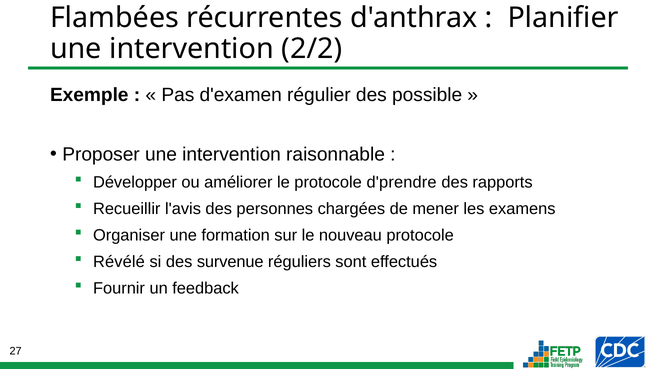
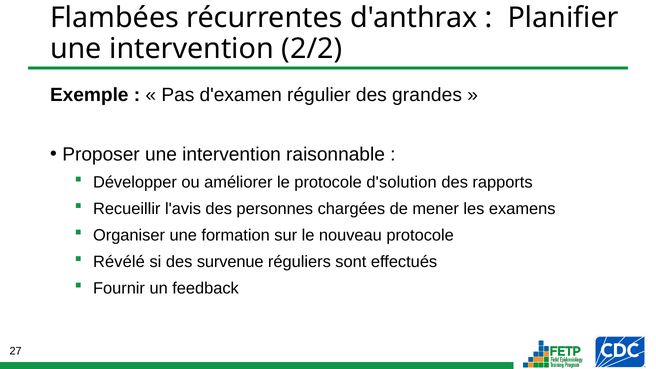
possible: possible -> grandes (427, 95)
d'prendre: d'prendre -> d'solution (402, 182)
